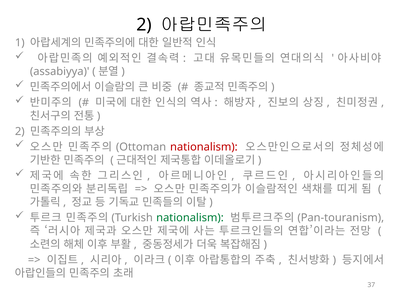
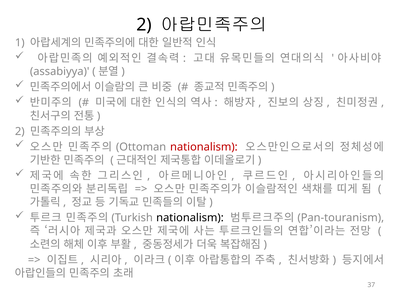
nationalism colour: green -> black (190, 218)
